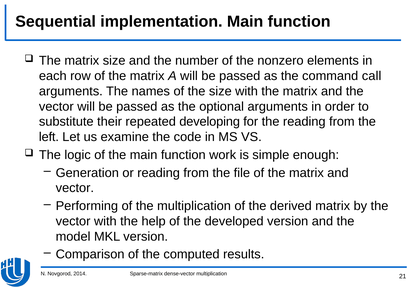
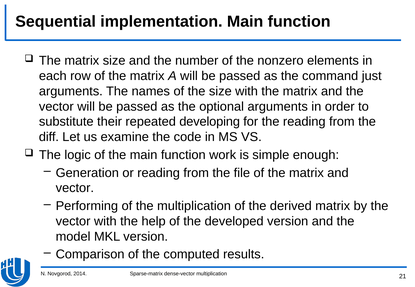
call: call -> just (372, 76)
left: left -> diff (49, 137)
